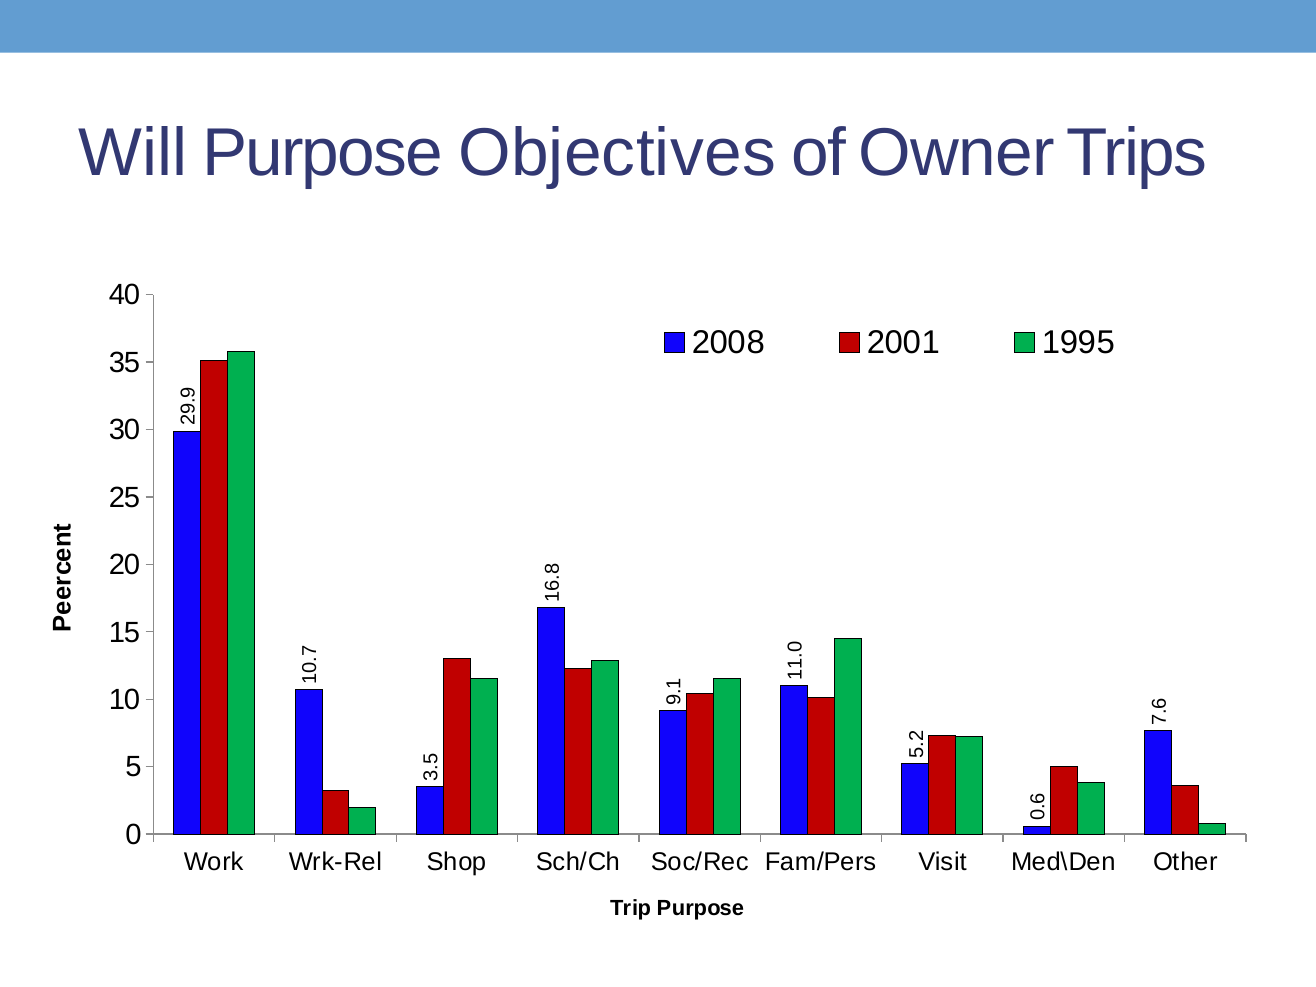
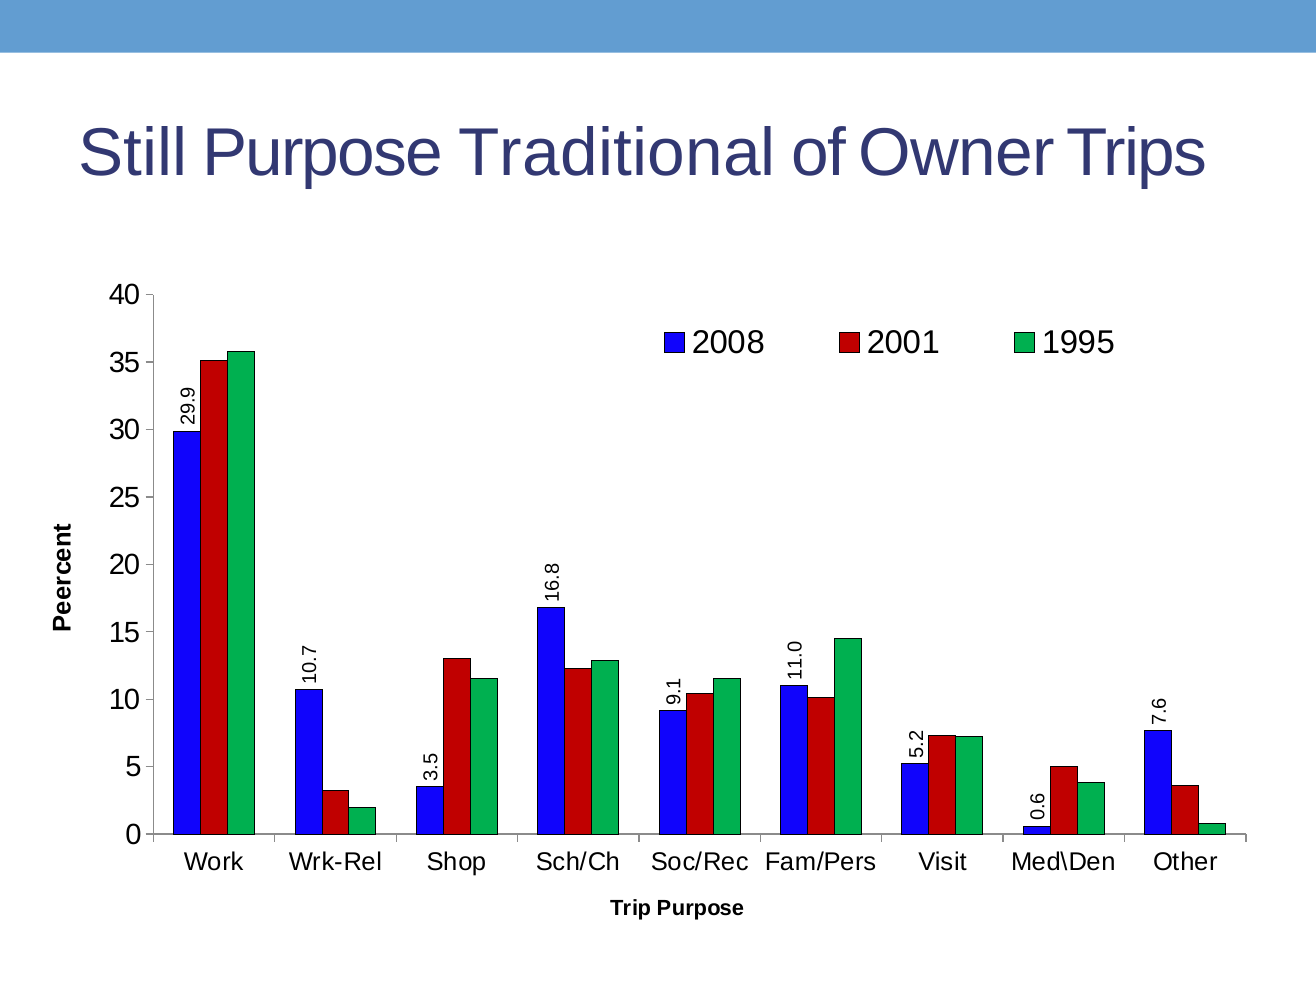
Will: Will -> Still (133, 153)
Objectives: Objectives -> Traditional (617, 153)
